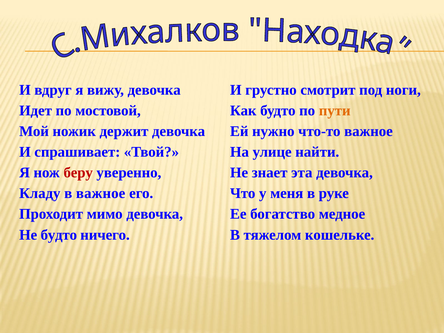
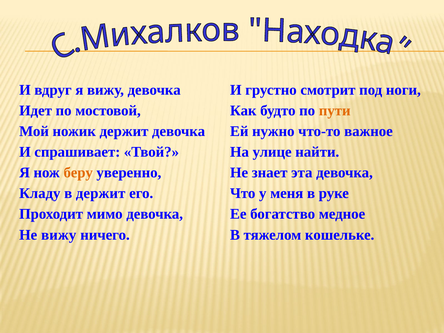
беру colour: red -> orange (78, 173)
в важное: важное -> держит (101, 193)
Не будто: будто -> вижу (59, 235)
